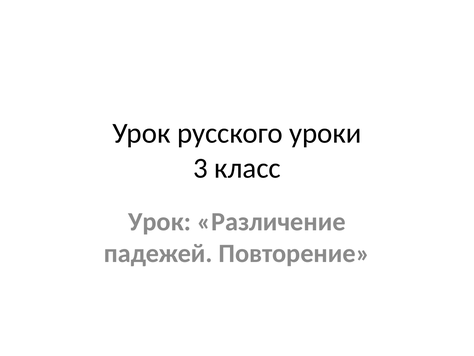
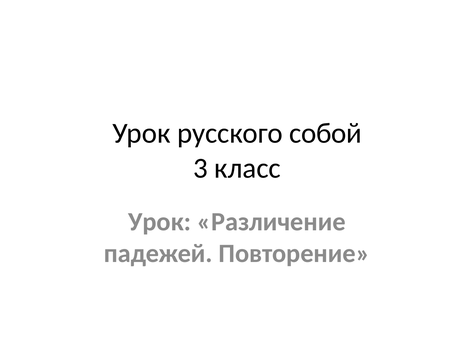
уроки: уроки -> собой (325, 133)
